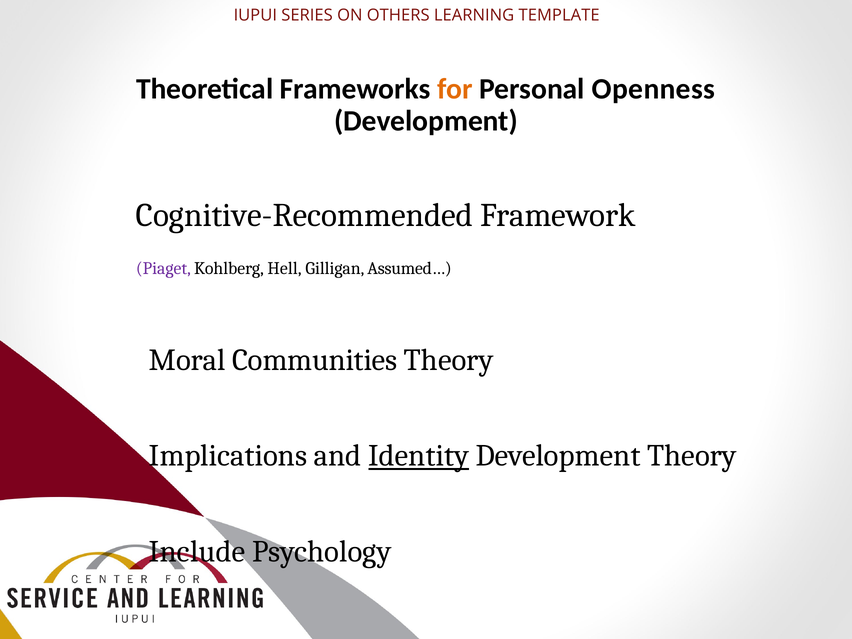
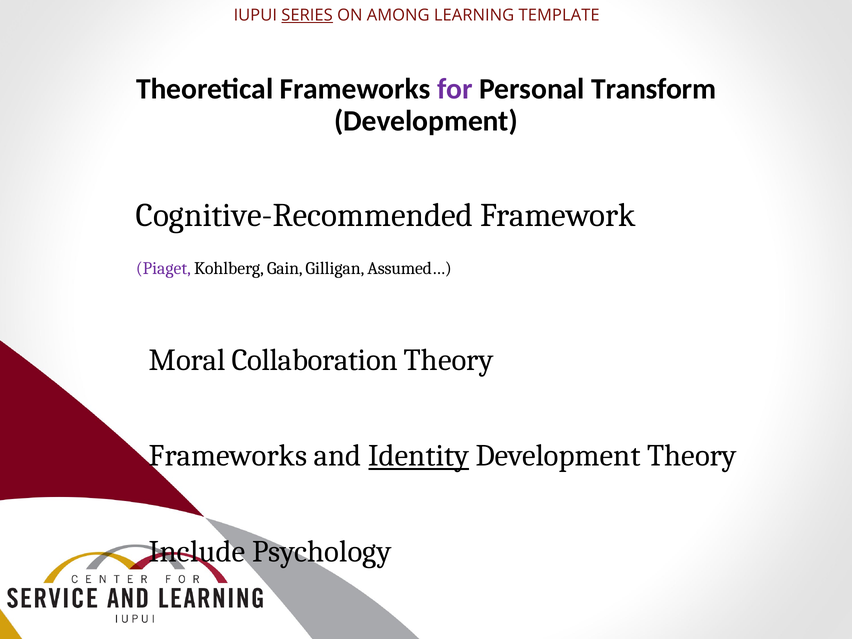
SERIES underline: none -> present (307, 15)
OTHERS: OTHERS -> AMONG (398, 15)
for colour: orange -> purple (455, 89)
Openness: Openness -> Transform (654, 89)
Hell: Hell -> Gain (285, 268)
Communities: Communities -> Collaboration (315, 360)
Implications: Implications -> Frameworks (228, 456)
